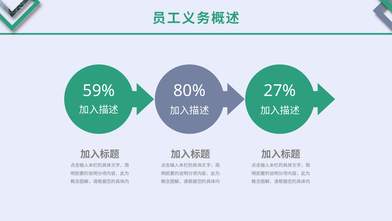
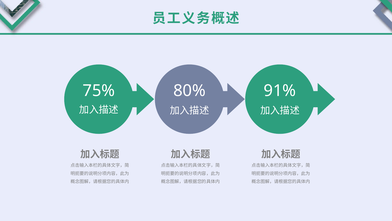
59%: 59% -> 75% (99, 91)
27%: 27% -> 91% (280, 91)
